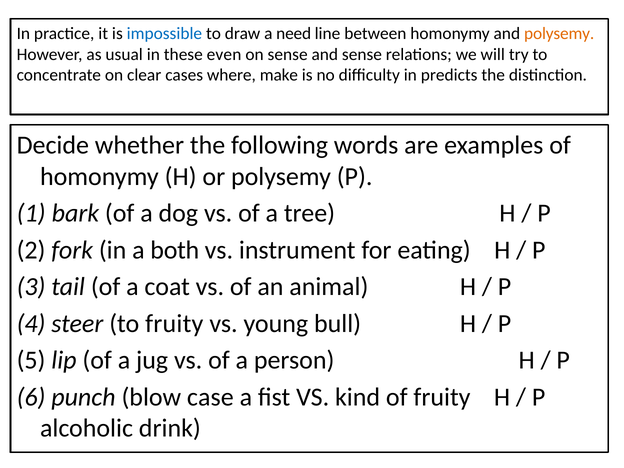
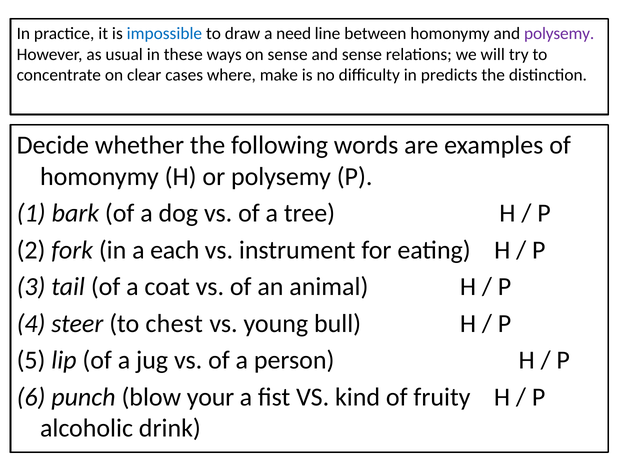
polysemy colour: orange -> purple (559, 33)
even: even -> ways (224, 54)
both: both -> each (175, 250)
to fruity: fruity -> chest (174, 324)
case: case -> your (211, 397)
